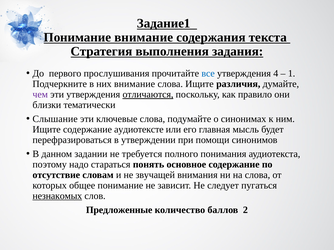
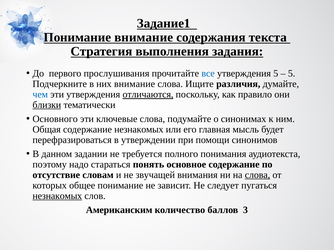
утверждения 4: 4 -> 5 (276, 74)
1: 1 -> 5 (292, 74)
чем colour: purple -> blue (40, 95)
близки underline: none -> present (47, 105)
Слышание: Слышание -> Основного (55, 119)
Ищите: Ищите -> Общая (47, 130)
содержание аудиотексте: аудиотексте -> незнакомых (139, 130)
слова underline: none -> present (257, 175)
Предложенные: Предложенные -> Американским (119, 210)
2: 2 -> 3 (245, 210)
